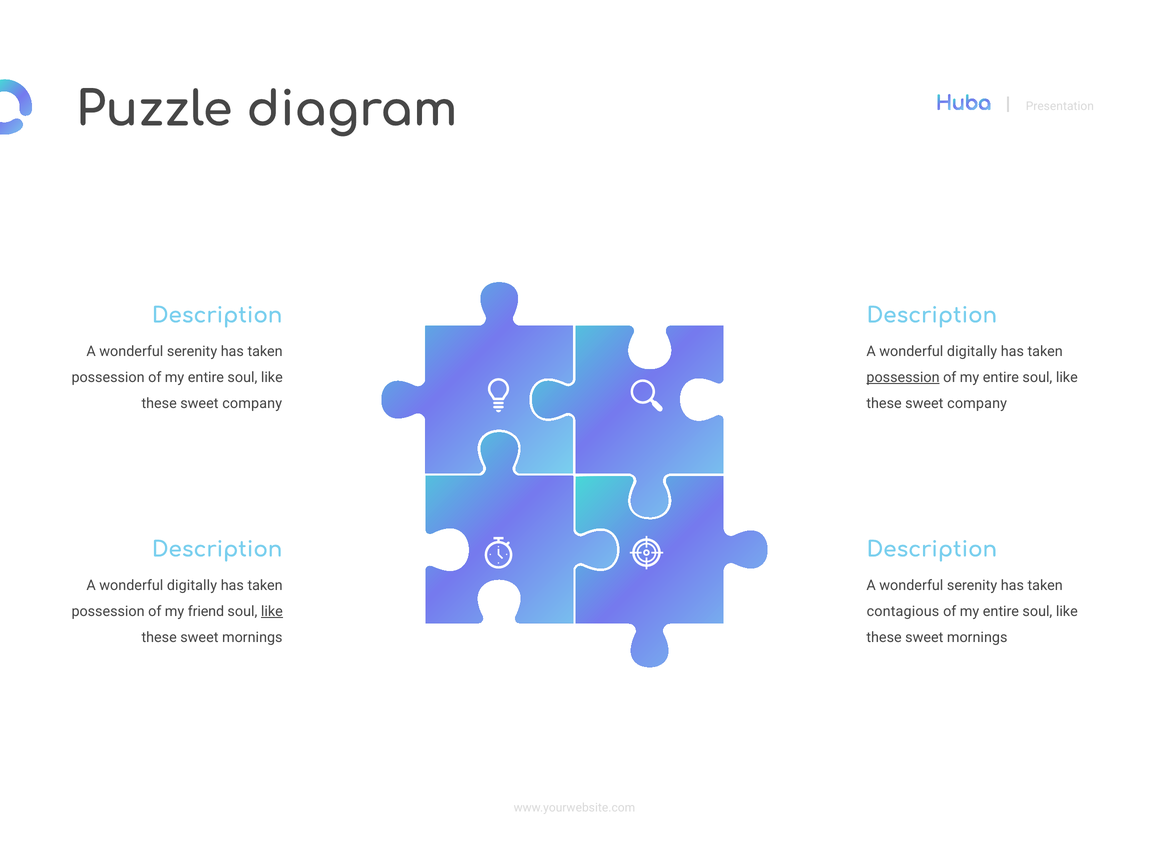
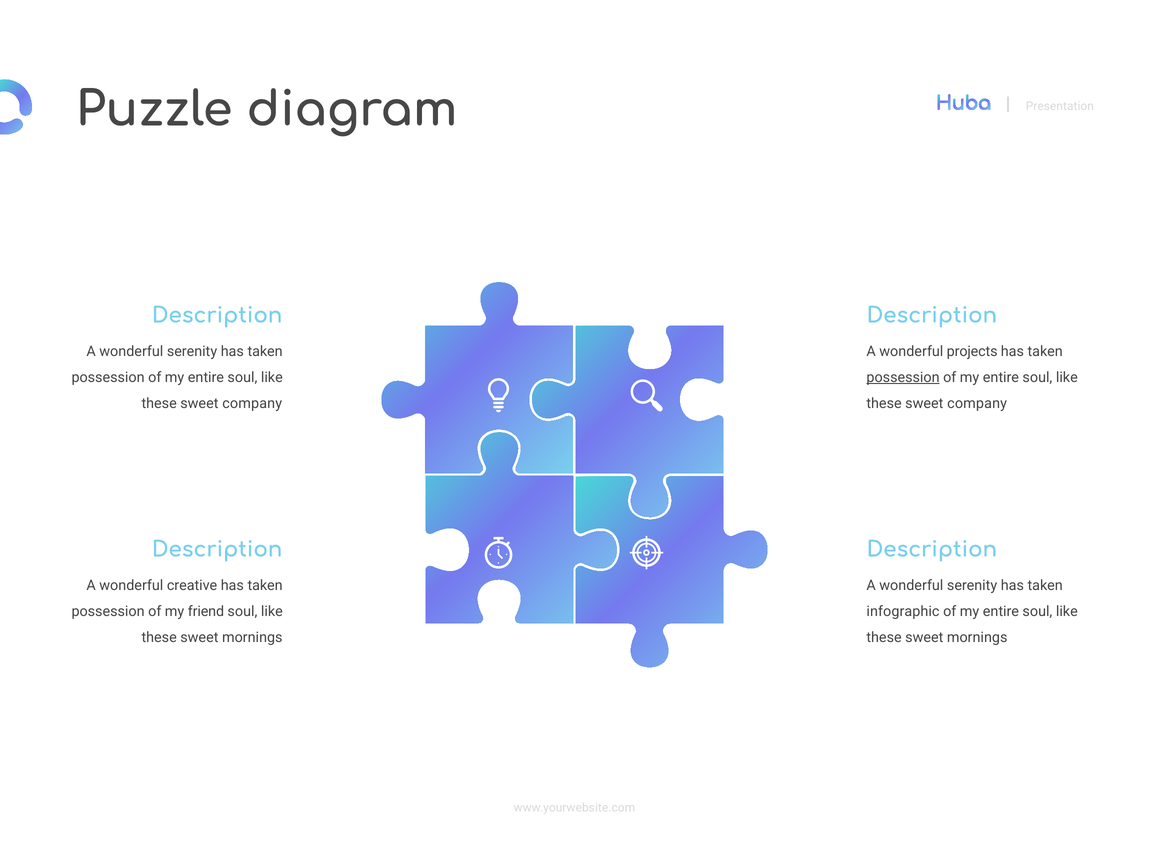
digitally: digitally -> projects (972, 351)
digitally: digitally -> creative (192, 585)
like underline: present -> none (272, 611)
contagious: contagious -> infographic (903, 611)
